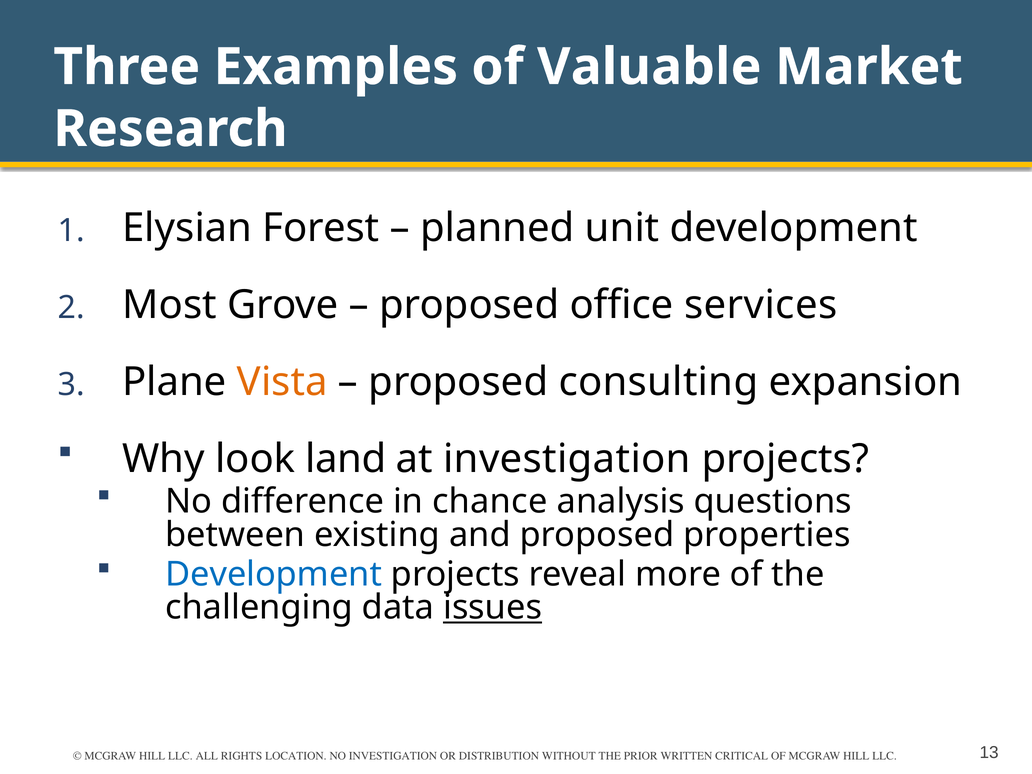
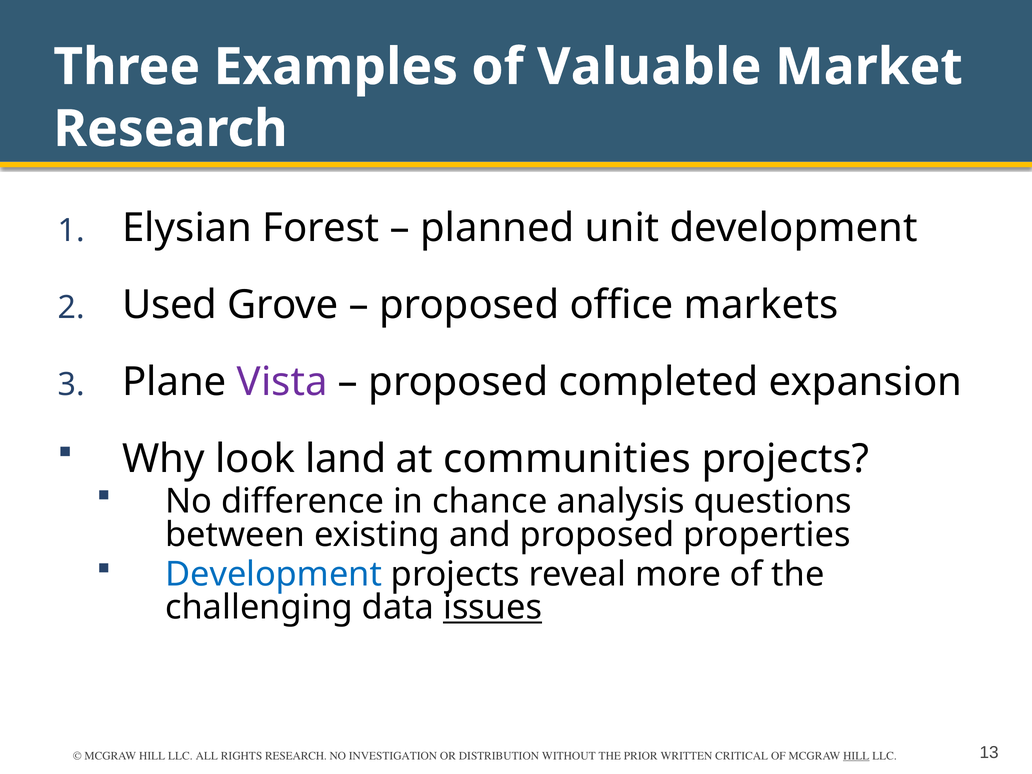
Most: Most -> Used (170, 305)
services: services -> markets (761, 305)
Vista colour: orange -> purple (282, 382)
consulting: consulting -> completed (659, 382)
at investigation: investigation -> communities (567, 459)
RIGHTS LOCATION: LOCATION -> RESEARCH (296, 756)
HILL underline: none -> present (856, 756)
